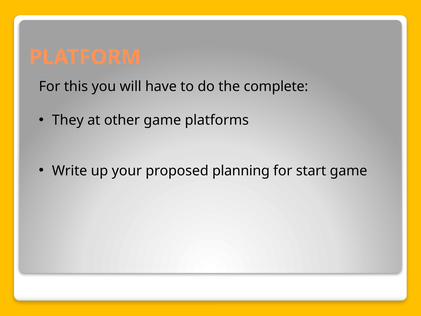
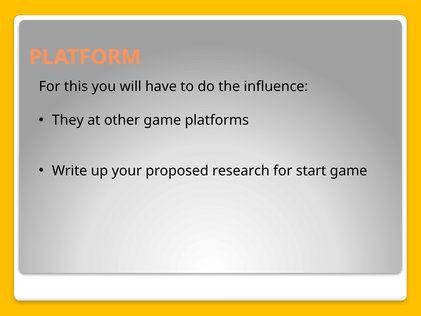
complete: complete -> influence (276, 86)
planning: planning -> research (241, 171)
